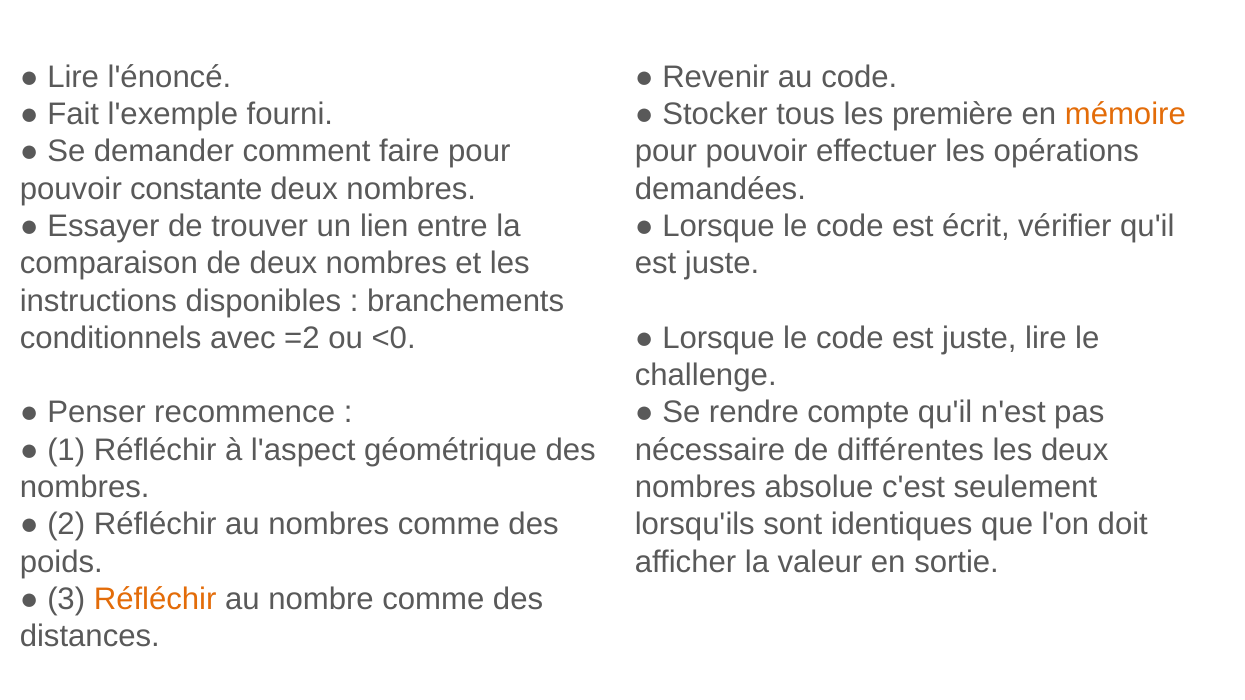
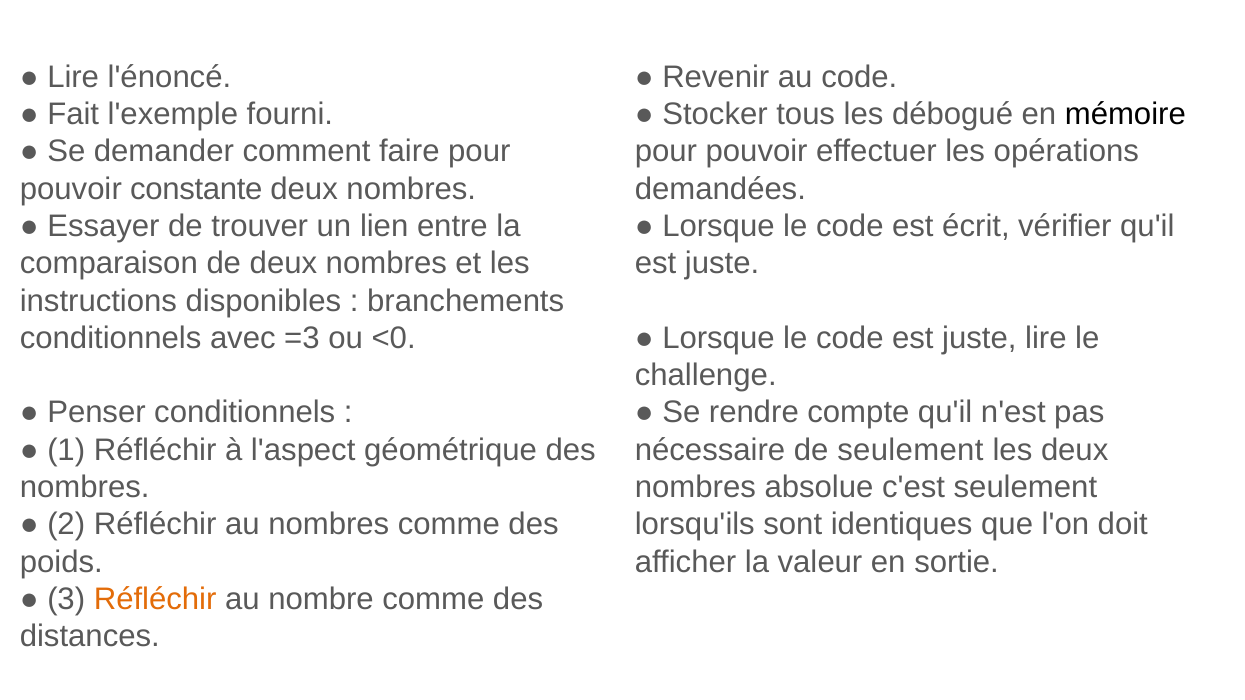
première: première -> débogué (953, 114)
mémoire colour: orange -> black (1125, 114)
=2: =2 -> =3 (302, 338)
Penser recommence: recommence -> conditionnels (245, 413)
de différentes: différentes -> seulement (910, 450)
